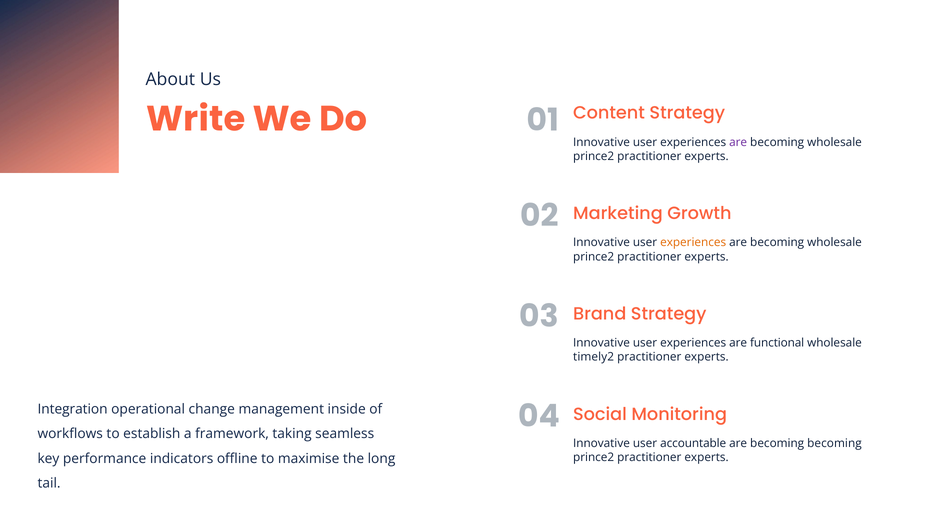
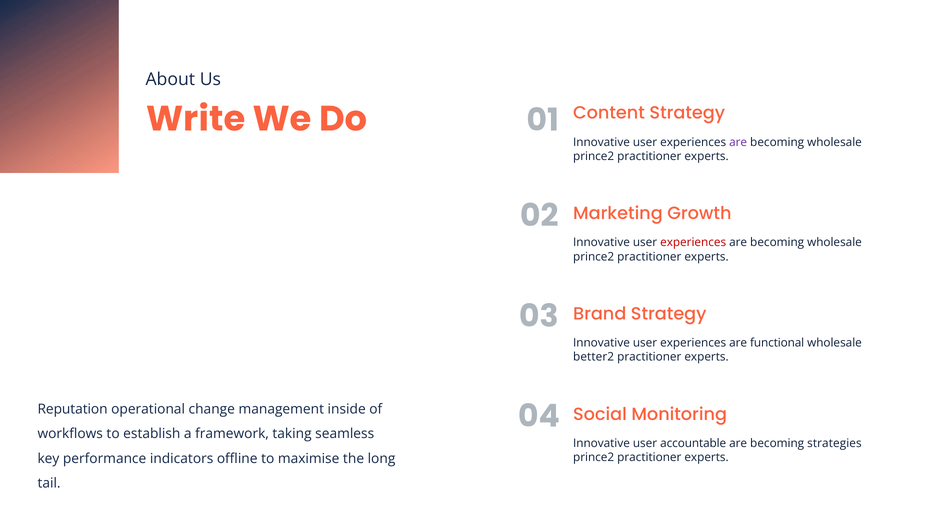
experiences colour: orange -> red (693, 242)
timely2: timely2 -> better2 (594, 357)
Integration: Integration -> Reputation (73, 409)
becoming becoming: becoming -> strategies (834, 443)
